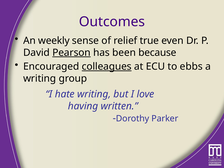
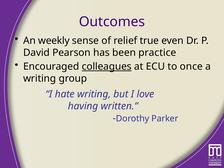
Pearson underline: present -> none (71, 53)
because: because -> practice (157, 53)
ebbs: ebbs -> once (191, 67)
